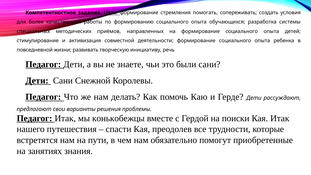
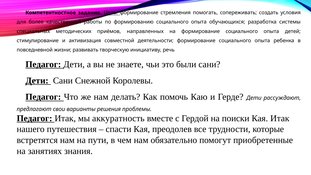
конькобежцы: конькобежцы -> аккуратность (118, 118)
